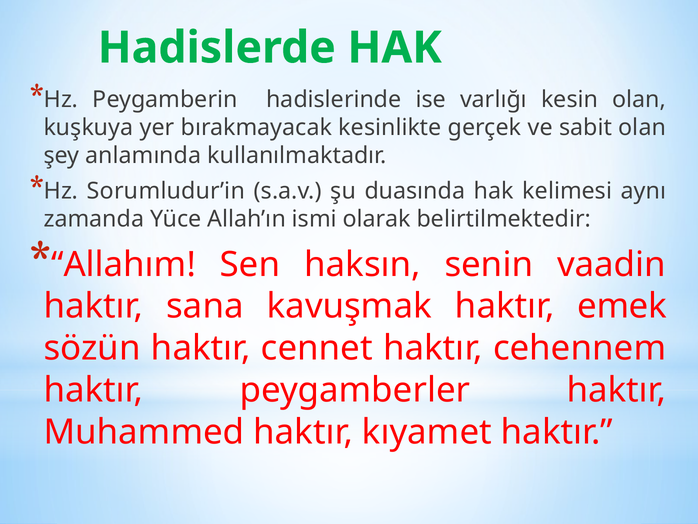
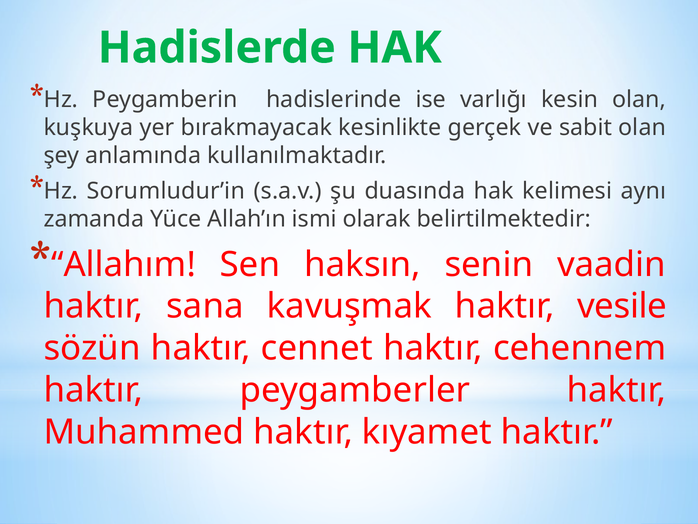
emek: emek -> vesile (622, 306)
